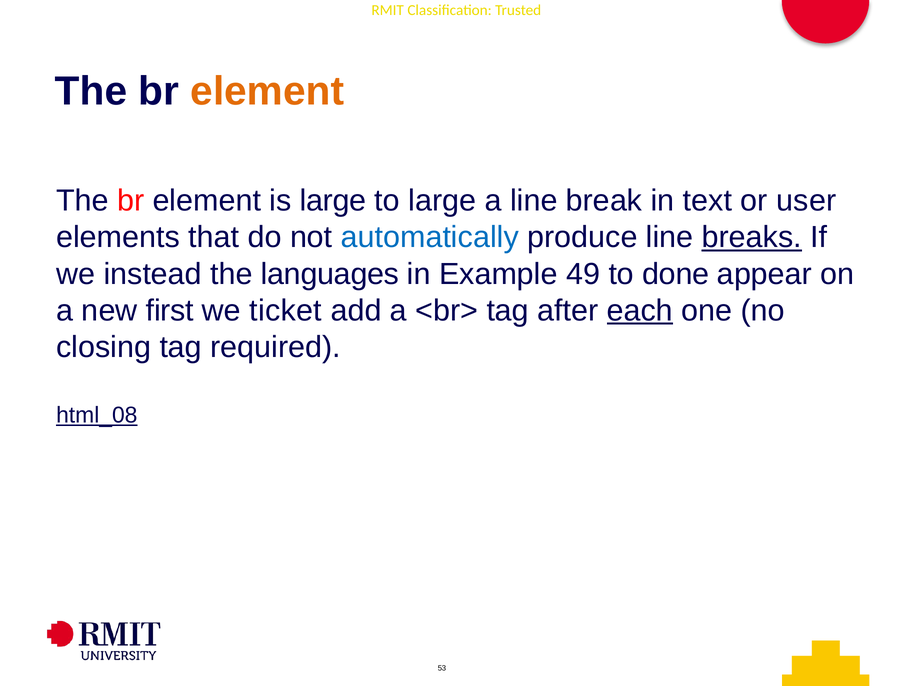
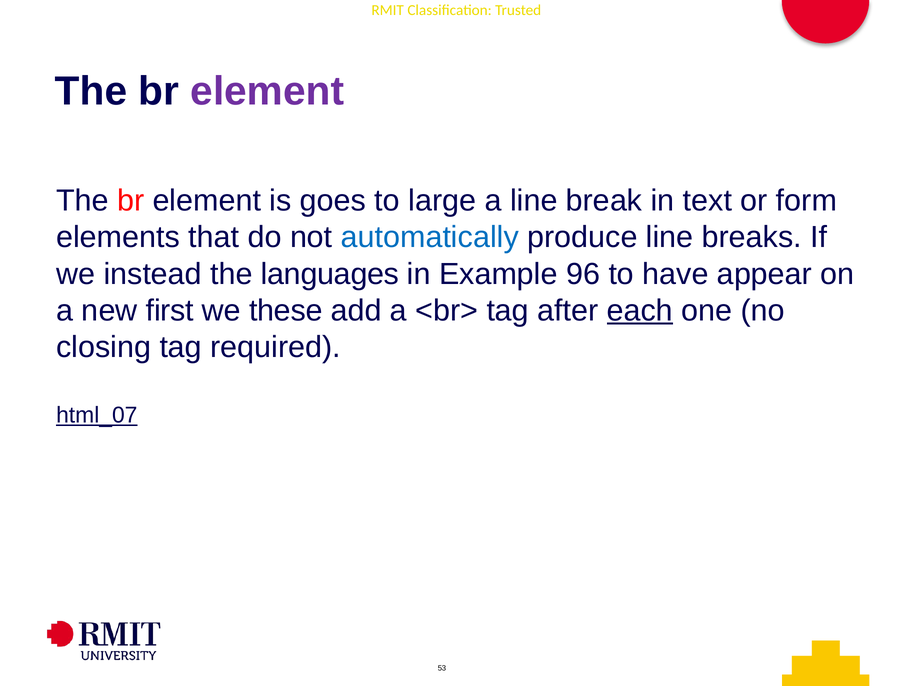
element colour: orange -> purple (267, 91)
is large: large -> goes (333, 201)
user: user -> form (806, 201)
breaks underline: present -> none (752, 237)
49: 49 -> 96 (583, 274)
done: done -> have (676, 274)
ticket: ticket -> these (286, 311)
html_08: html_08 -> html_07 (97, 415)
